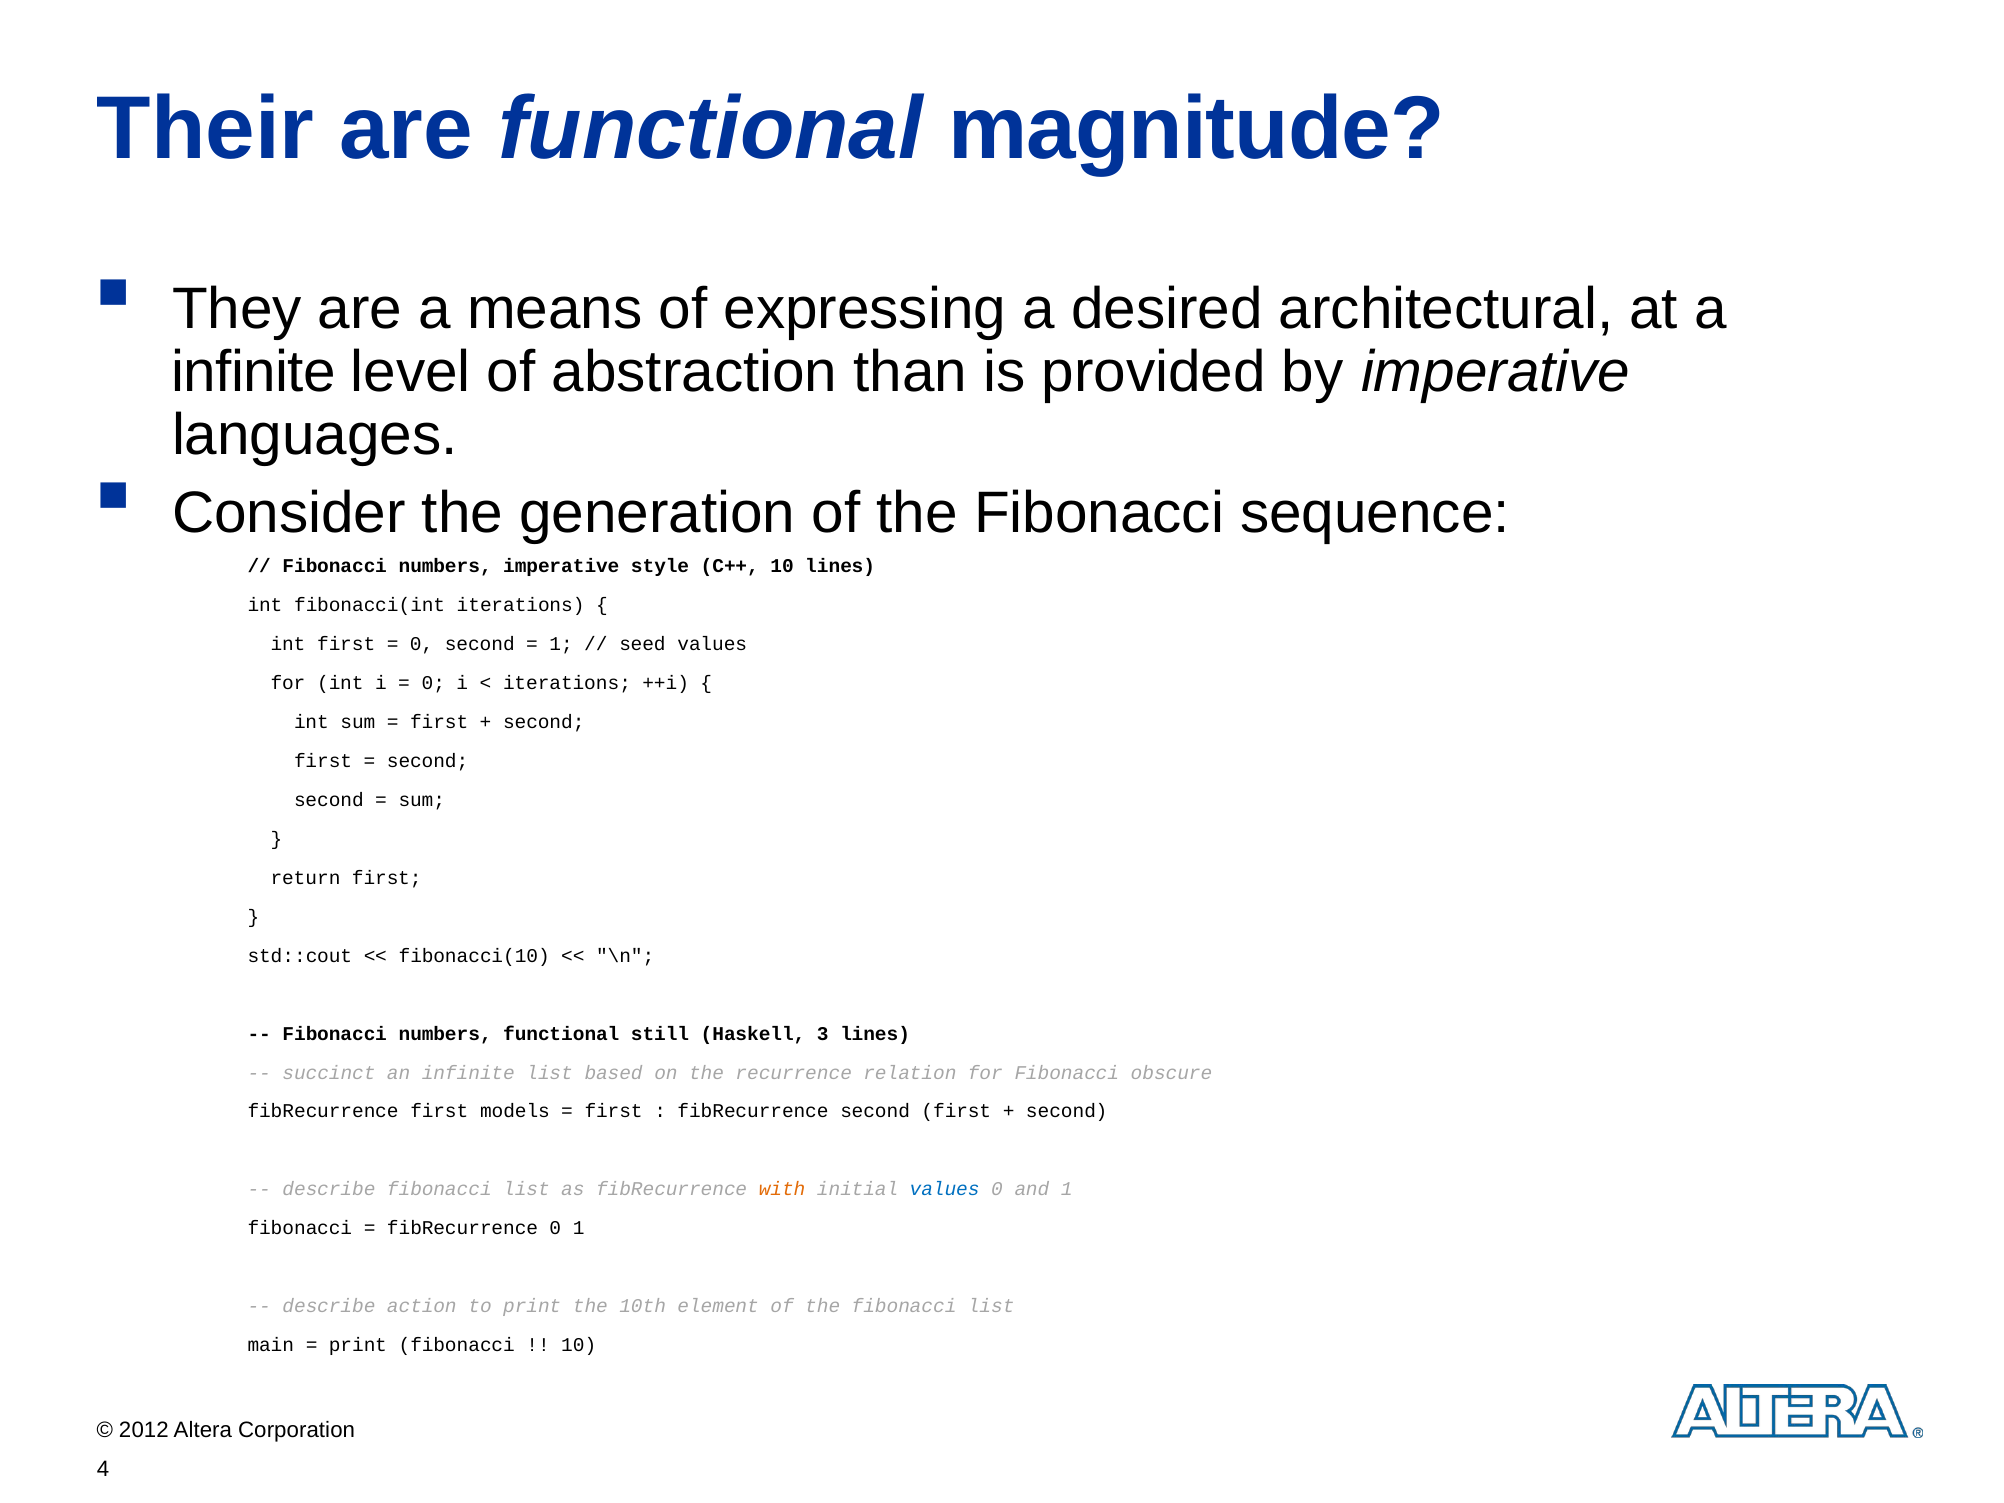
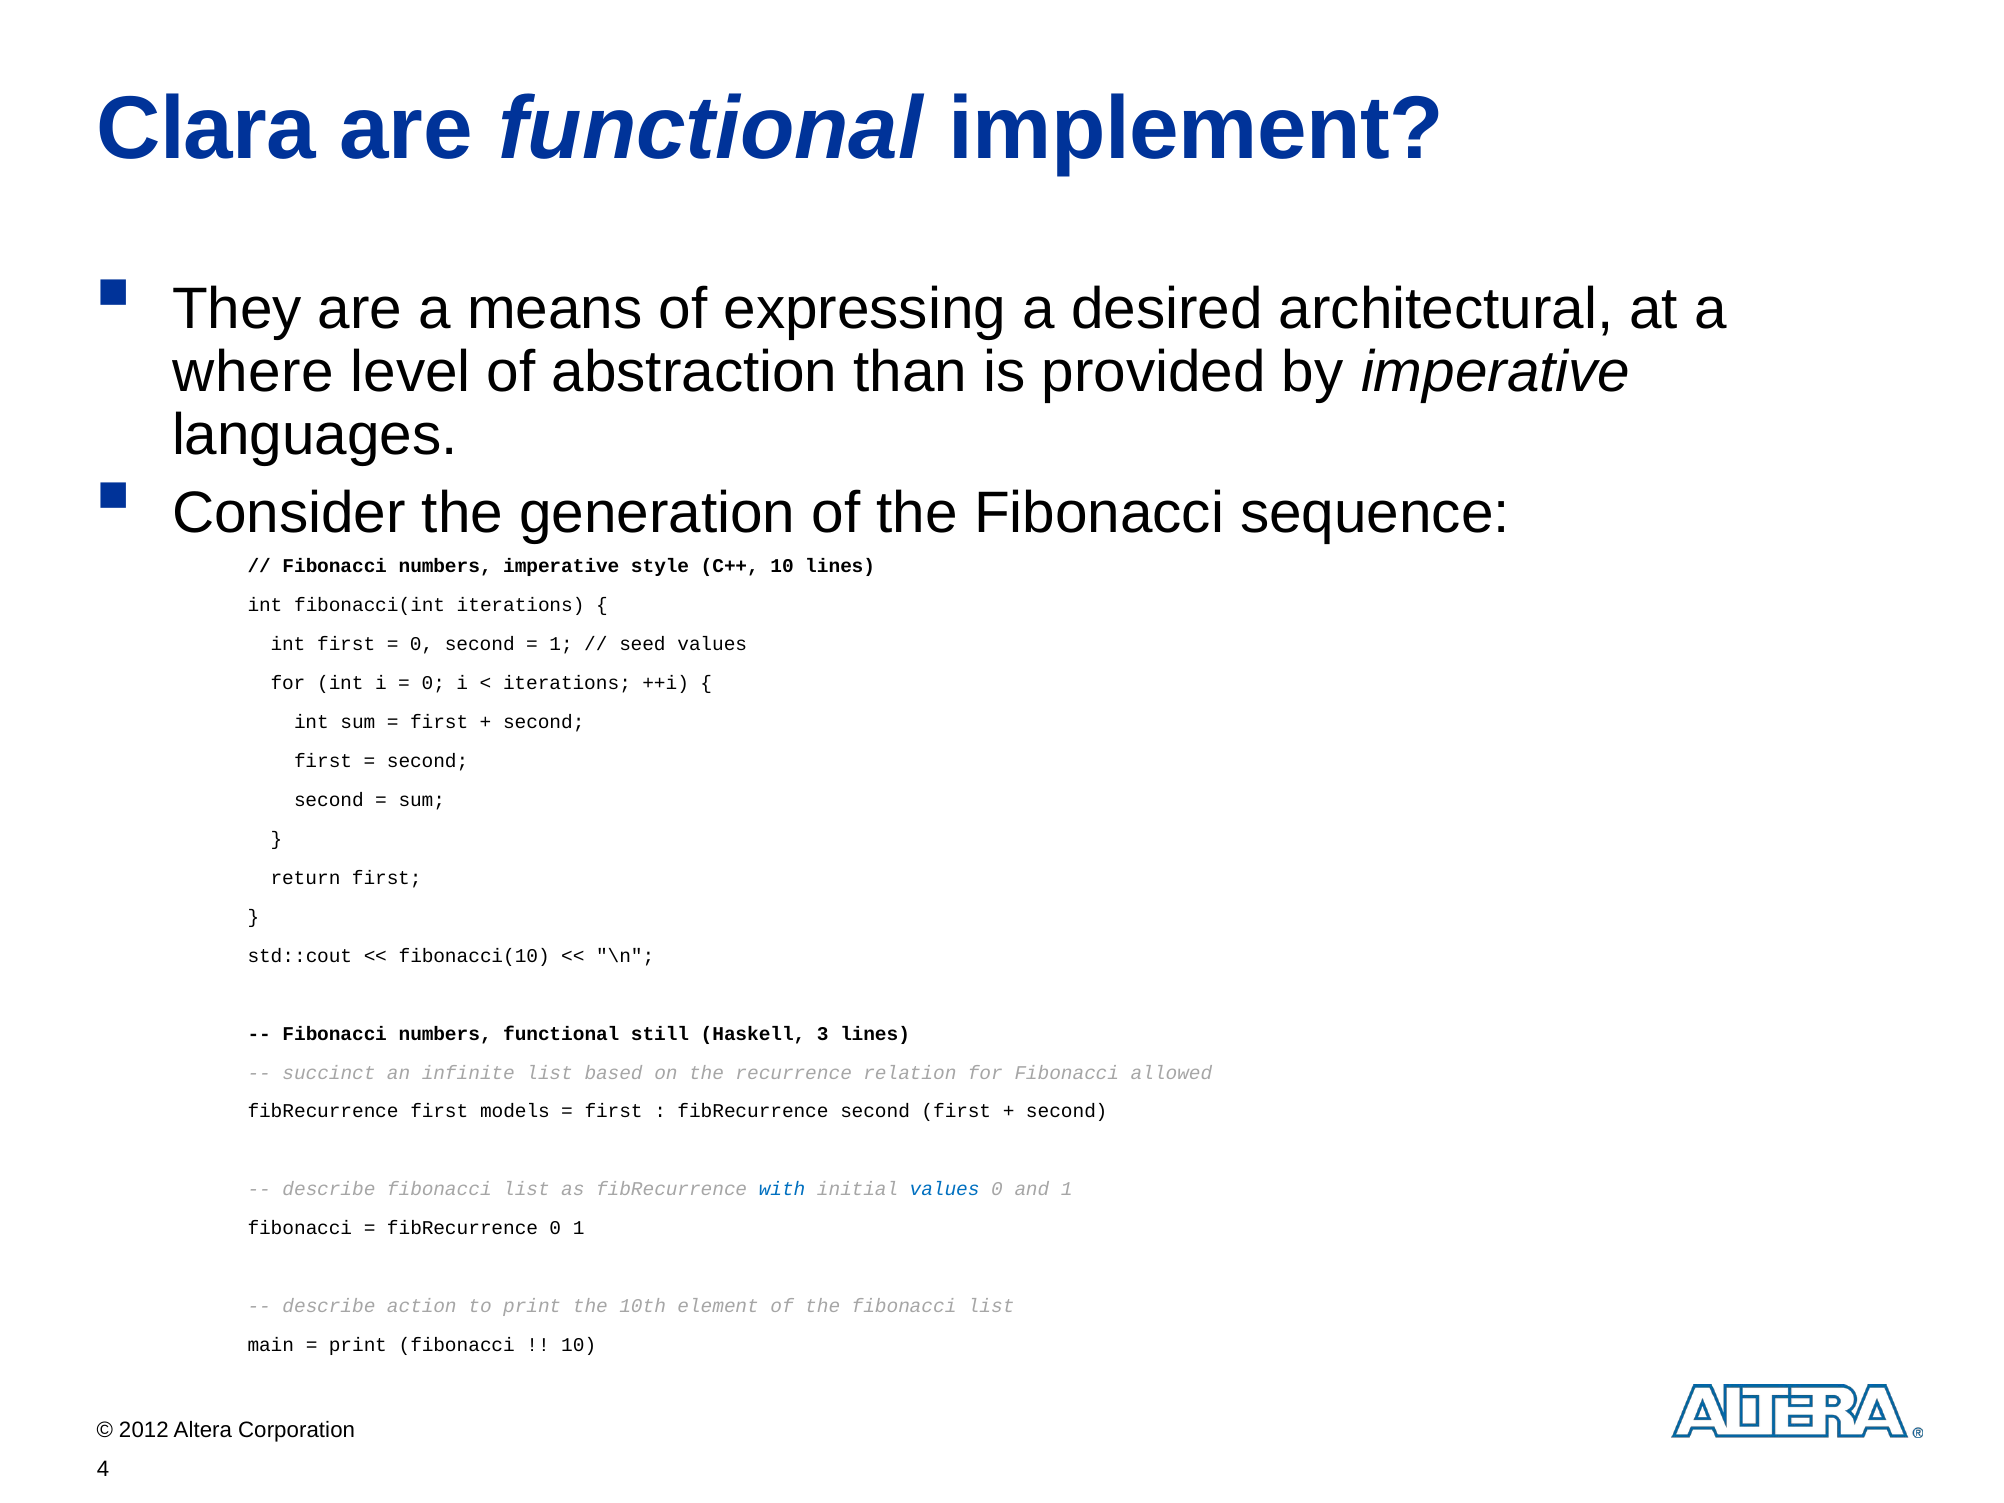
Their: Their -> Clara (206, 130)
magnitude: magnitude -> implement (1196, 130)
infinite: infinite -> where (253, 373)
obscure: obscure -> allowed (1171, 1073)
with colour: orange -> blue (782, 1190)
